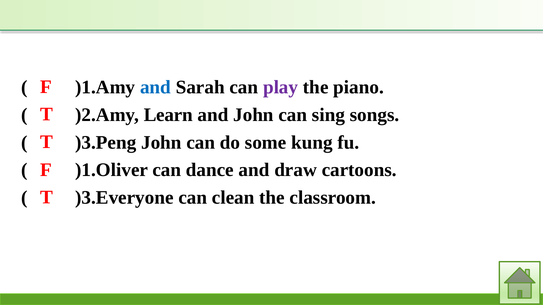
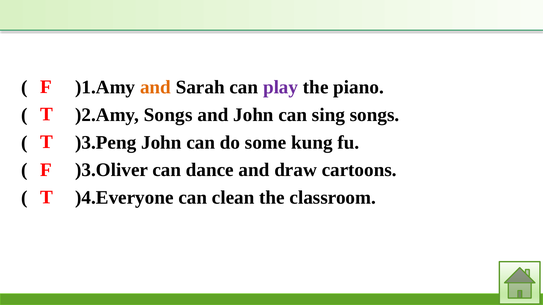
and colour: blue -> orange (155, 87)
)2.Amy Learn: Learn -> Songs (168, 115)
)1.Oliver: )1.Oliver -> )3.Oliver (112, 170)
)3.Everyone: )3.Everyone -> )4.Everyone (124, 198)
